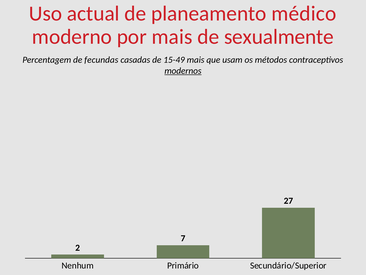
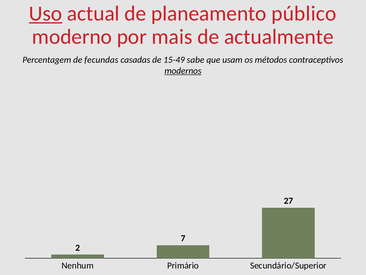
Uso underline: none -> present (46, 14)
médico: médico -> público (304, 14)
sexualmente: sexualmente -> actualmente (279, 37)
15-49 mais: mais -> sabe (196, 60)
